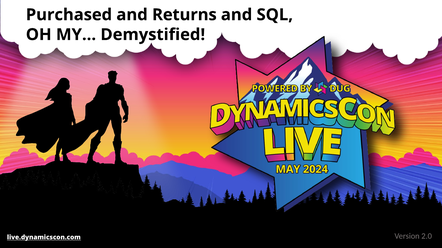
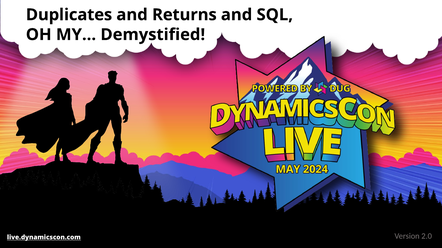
Purchased: Purchased -> Duplicates (69, 15)
